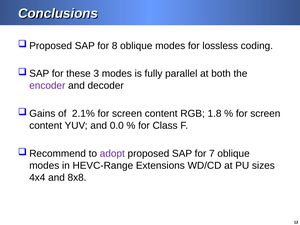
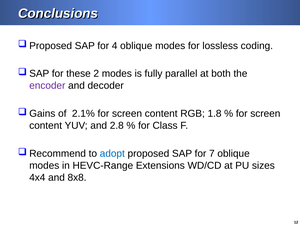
8: 8 -> 4 (115, 46)
3: 3 -> 2 (96, 74)
0.0: 0.0 -> 2.8 (117, 126)
adopt colour: purple -> blue (112, 154)
